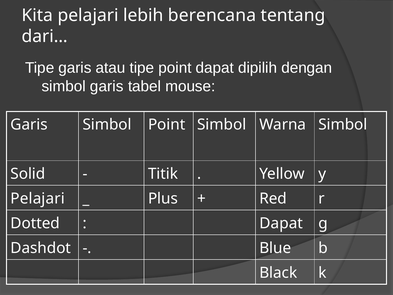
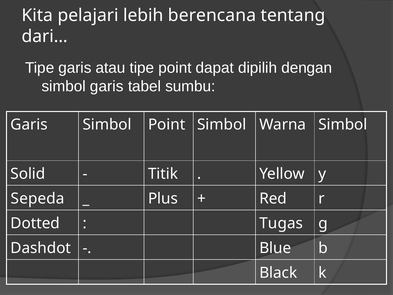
mouse: mouse -> sumbu (190, 86)
Pelajari: Pelajari -> Sepeda (38, 198)
Dapat: Dapat -> Tugas (281, 223)
